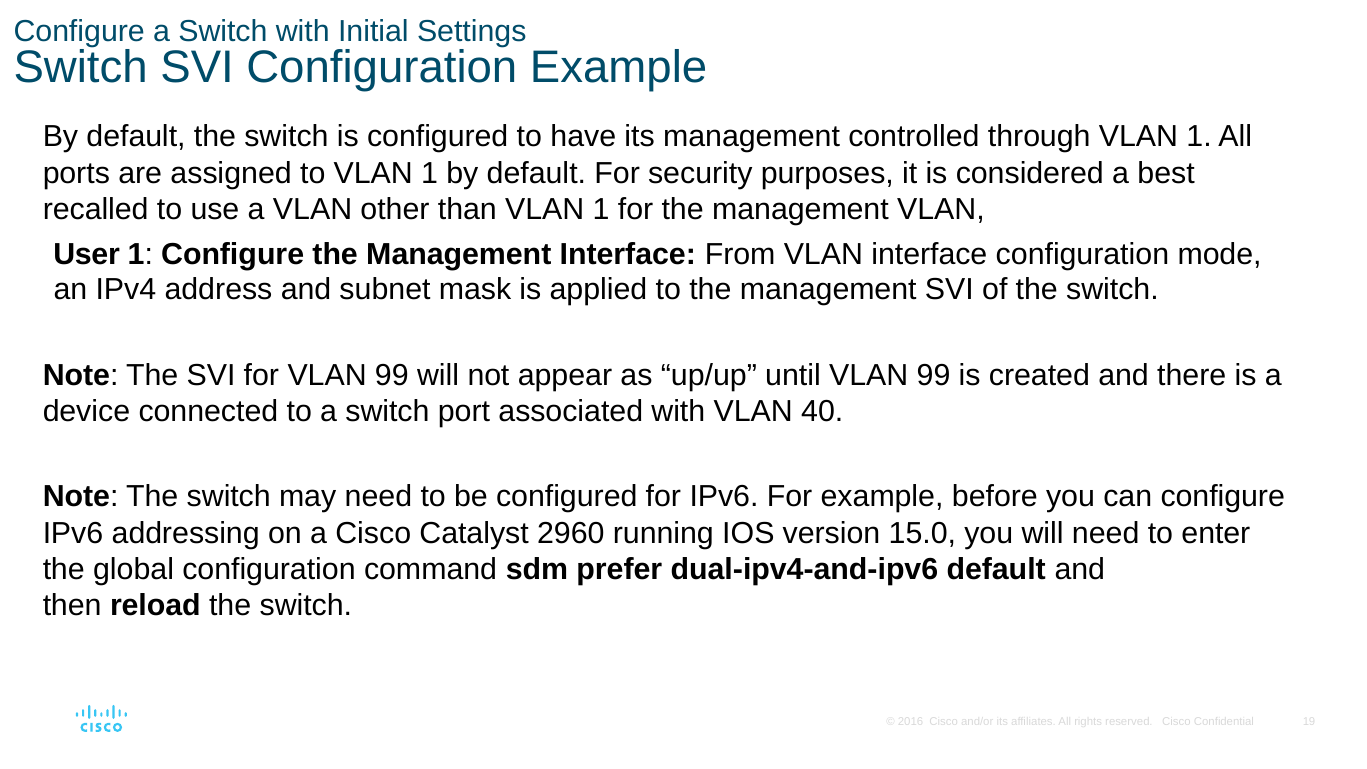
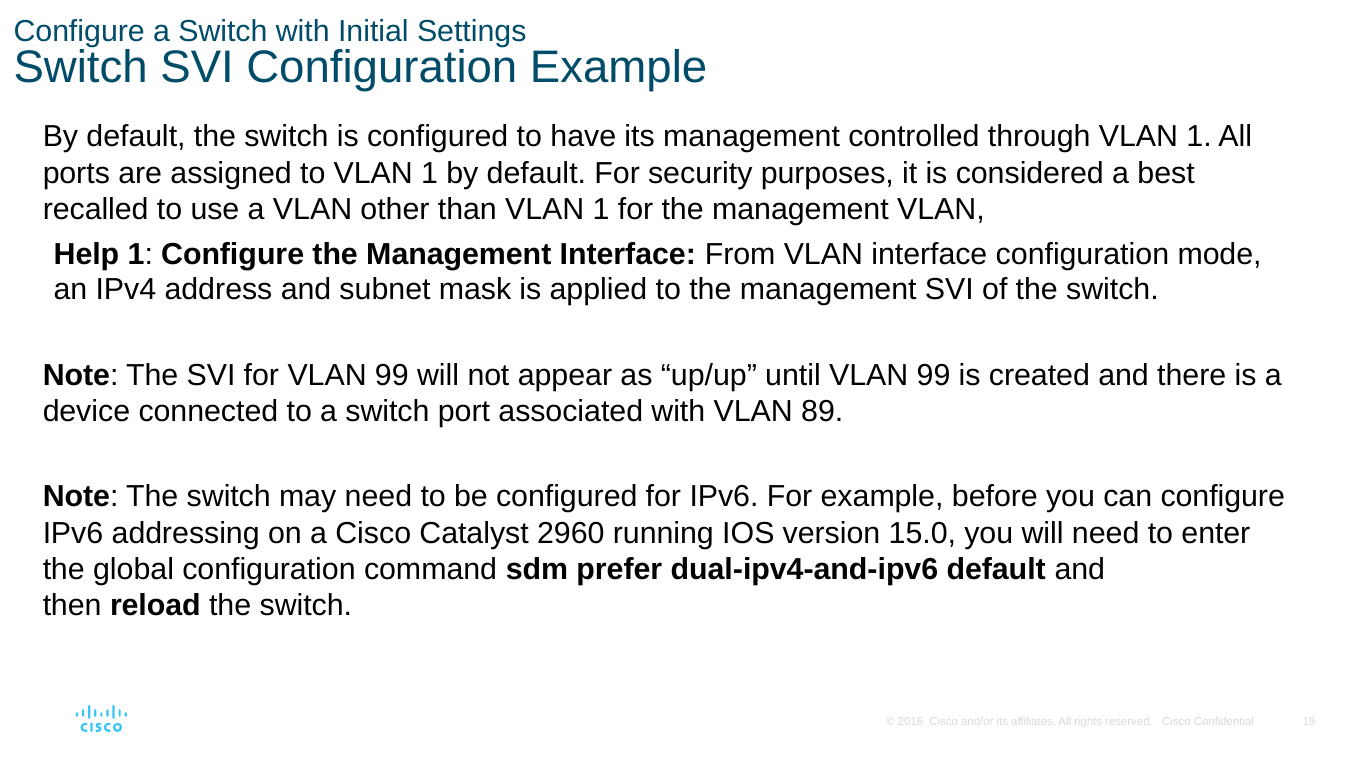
User: User -> Help (86, 255)
40: 40 -> 89 (822, 412)
